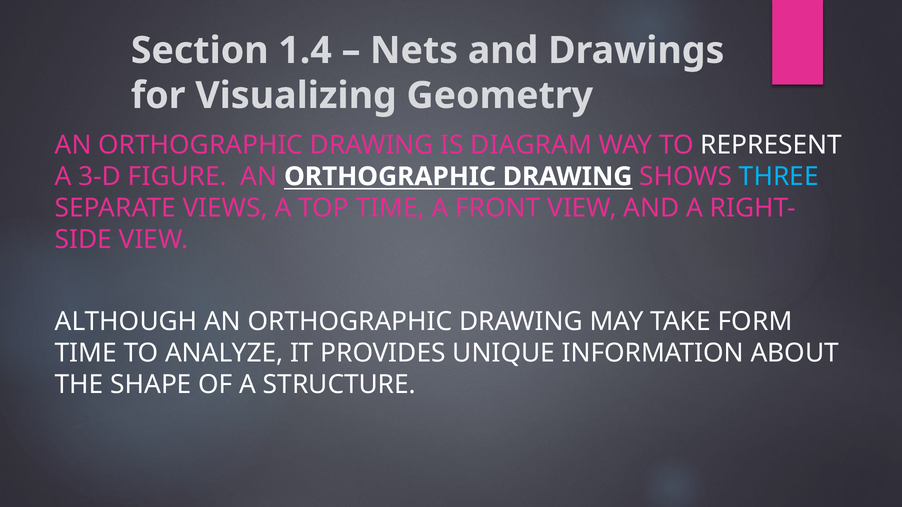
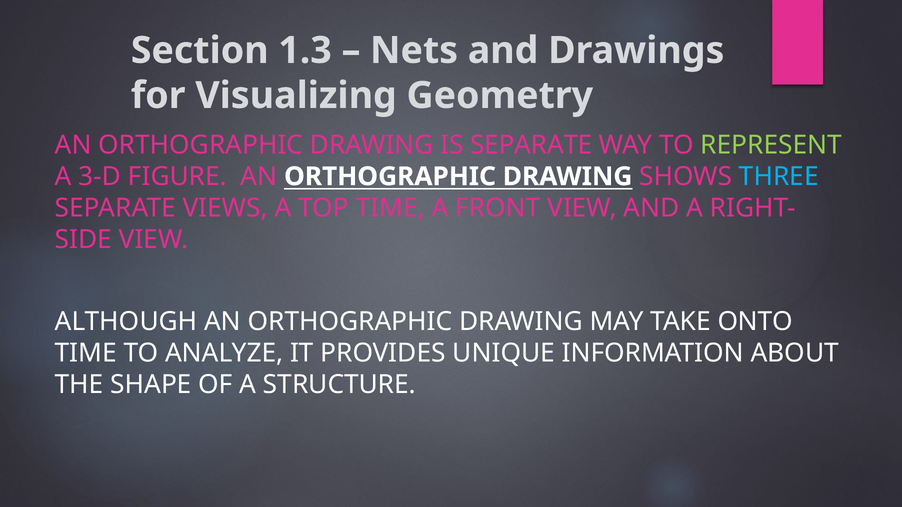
1.4: 1.4 -> 1.3 (305, 51)
IS DIAGRAM: DIAGRAM -> SEPARATE (531, 145)
REPRESENT colour: white -> light green (771, 145)
FORM: FORM -> ONTO (755, 322)
